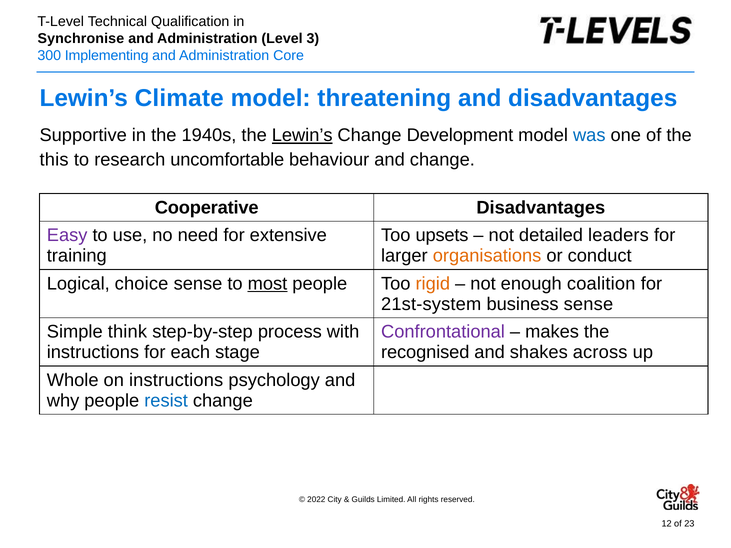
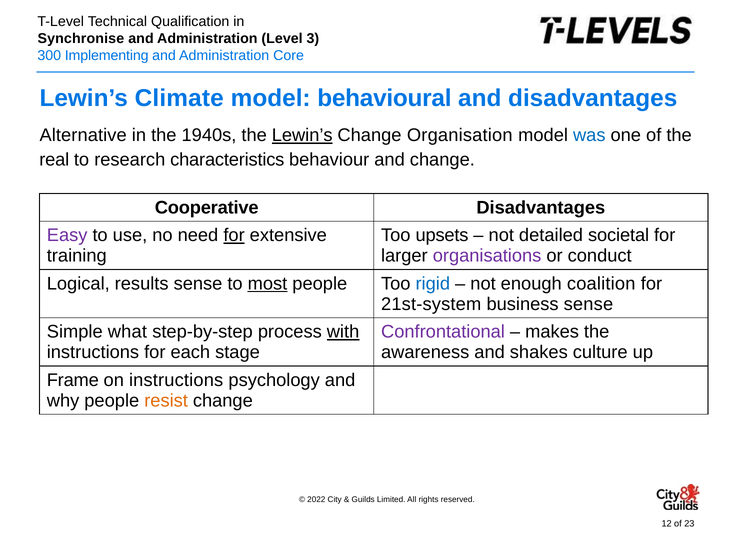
threatening: threatening -> behavioural (384, 98)
Supportive: Supportive -> Alternative (83, 135)
Development: Development -> Organisation (460, 135)
this: this -> real (54, 160)
uncomfortable: uncomfortable -> characteristics (227, 160)
for underline: none -> present (234, 236)
leaders: leaders -> societal (619, 236)
organisations colour: orange -> purple (487, 256)
choice: choice -> results (142, 284)
rigid colour: orange -> blue (433, 284)
think: think -> what (127, 332)
with underline: none -> present (343, 332)
recognised: recognised -> awareness (425, 353)
across: across -> culture (600, 353)
Whole: Whole -> Frame (73, 380)
resist colour: blue -> orange (166, 401)
